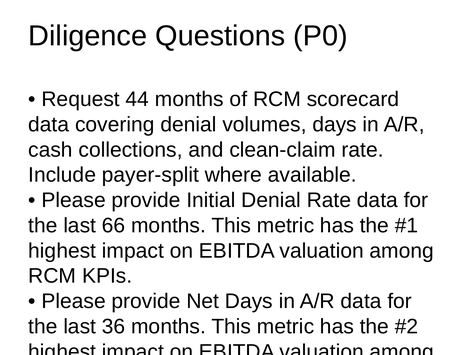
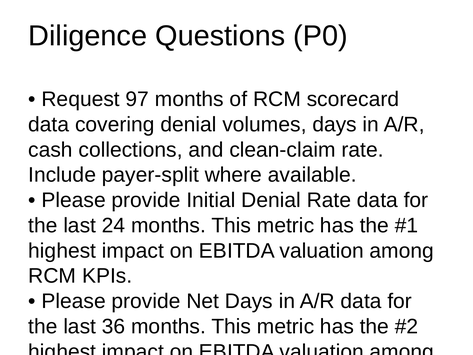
44: 44 -> 97 (137, 99)
66: 66 -> 24 (114, 225)
